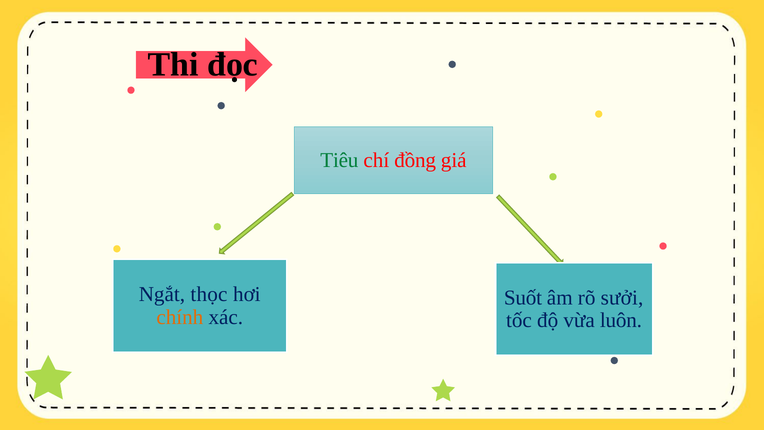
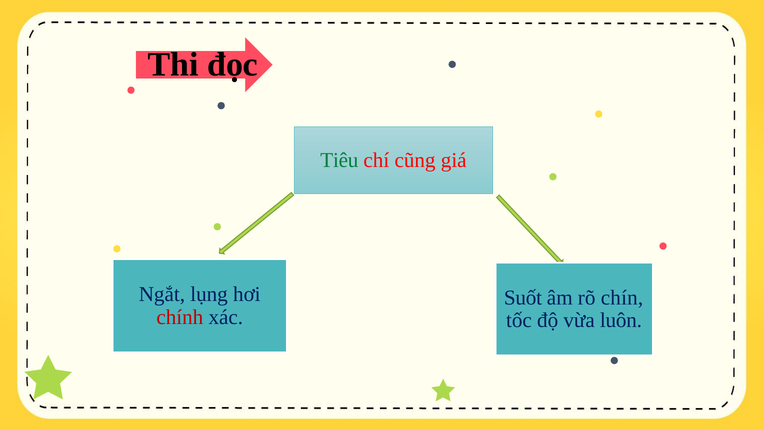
đồng: đồng -> cũng (415, 160)
thọc: thọc -> lụng (209, 294)
sưởi: sưởi -> chín (622, 297)
chính colour: orange -> red (180, 317)
